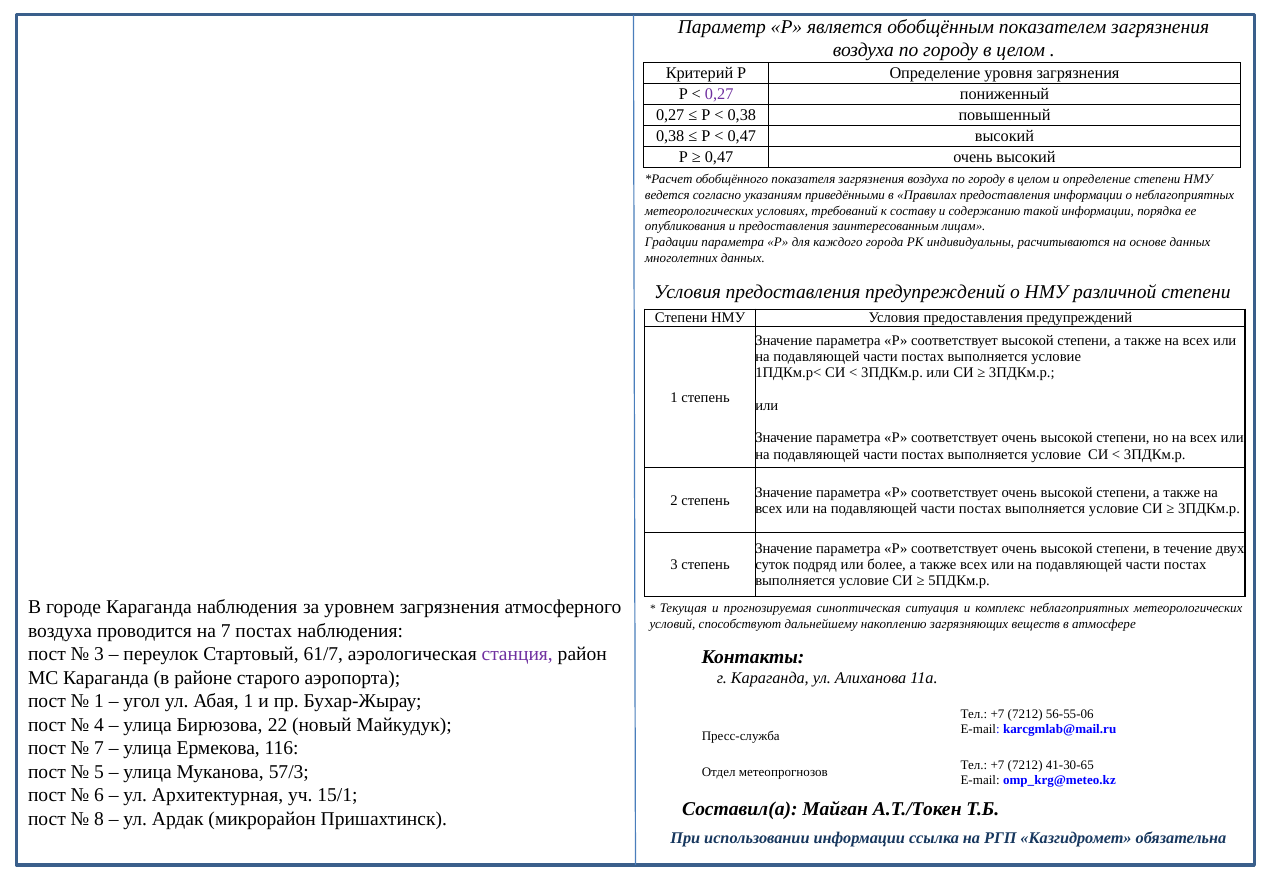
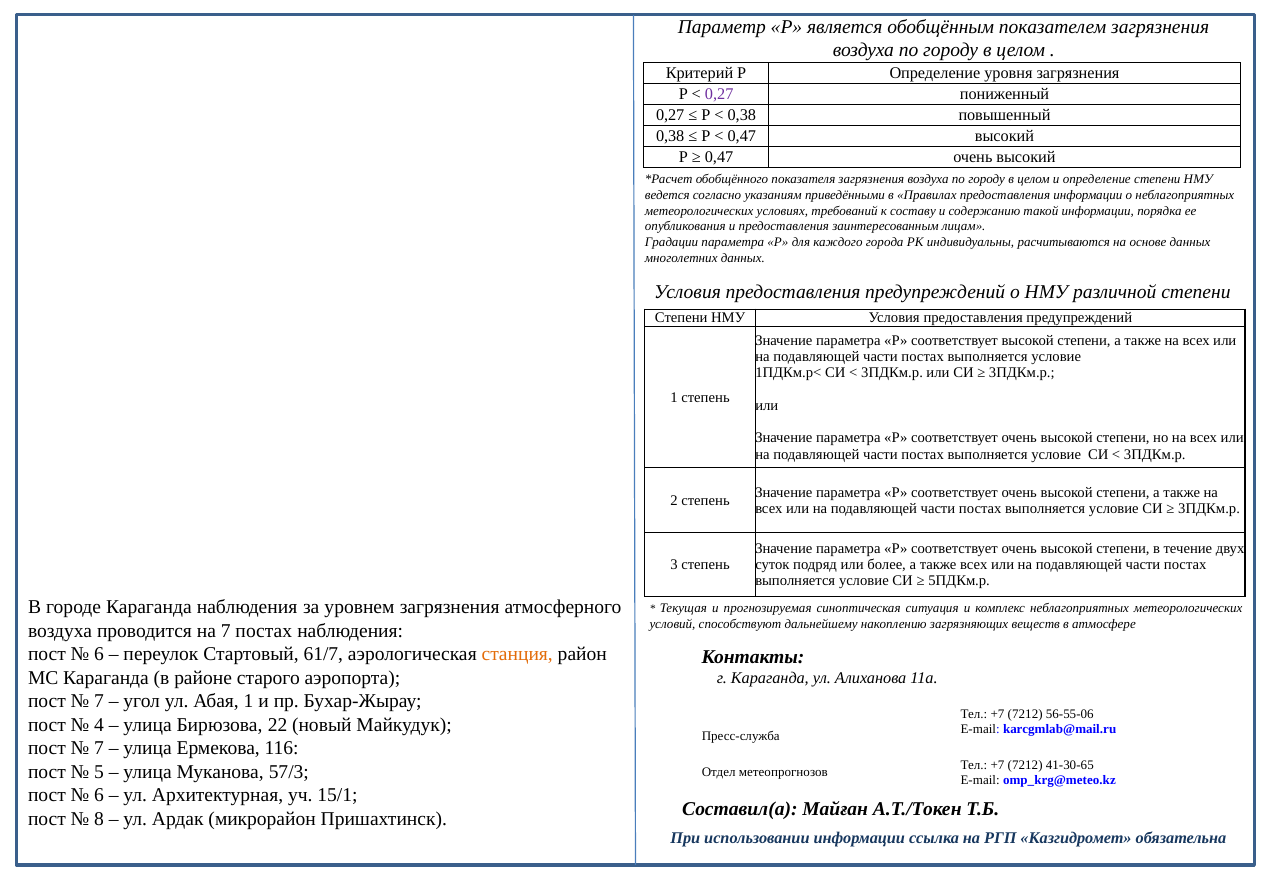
3: 3 -> 6 (99, 654)
станция colour: purple -> orange (517, 654)
1: 1 -> 7 (99, 701)
